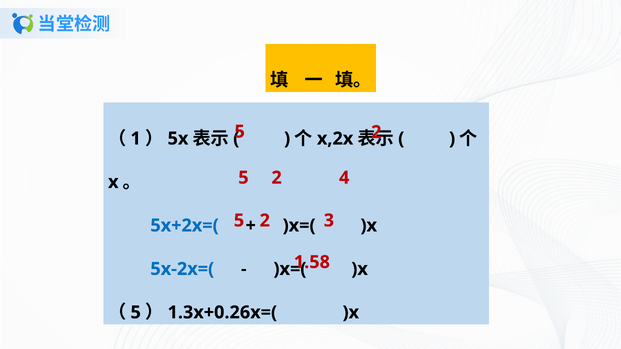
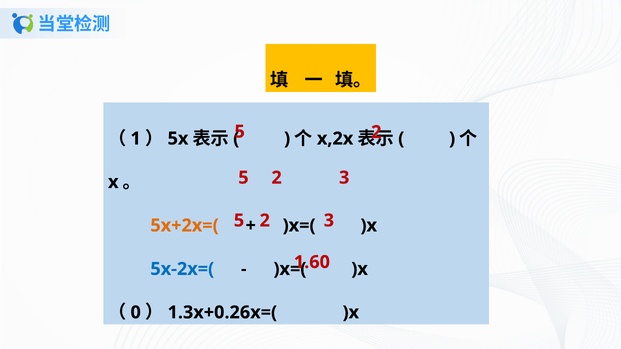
2 4: 4 -> 3 (344, 178)
5x+2x=( colour: blue -> orange (185, 226)
1.58: 1.58 -> 1.60 (312, 262)
5: 5 -> 0 (136, 313)
